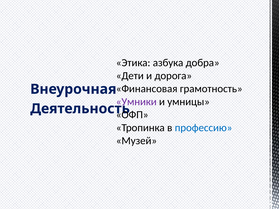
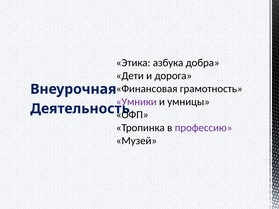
профессию colour: blue -> purple (204, 128)
